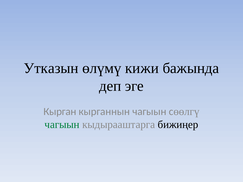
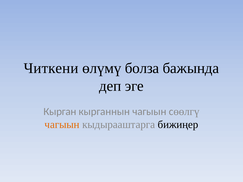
Утказын: Утказын -> Читкени (51, 68)
кижи: кижи -> болза (142, 68)
чагыын colour: green -> orange (62, 125)
